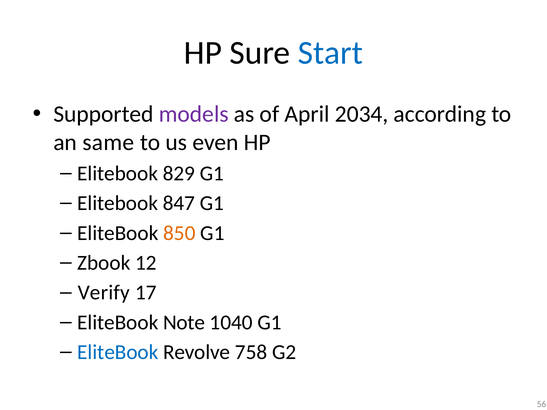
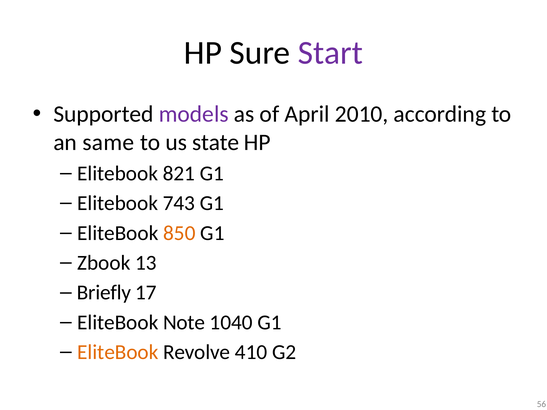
Start colour: blue -> purple (330, 53)
2034: 2034 -> 2010 (362, 114)
even: even -> state (216, 143)
829: 829 -> 821 (179, 174)
847: 847 -> 743 (179, 203)
12: 12 -> 13 (146, 263)
Verify: Verify -> Briefly (104, 293)
EliteBook colour: blue -> orange (118, 352)
758: 758 -> 410 (251, 352)
